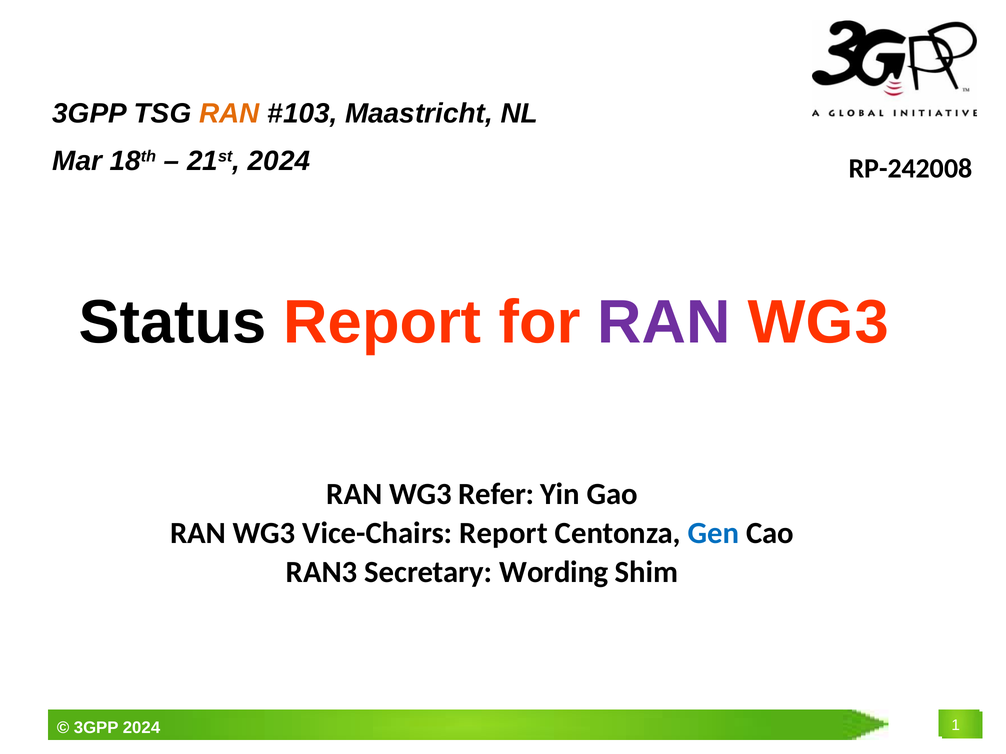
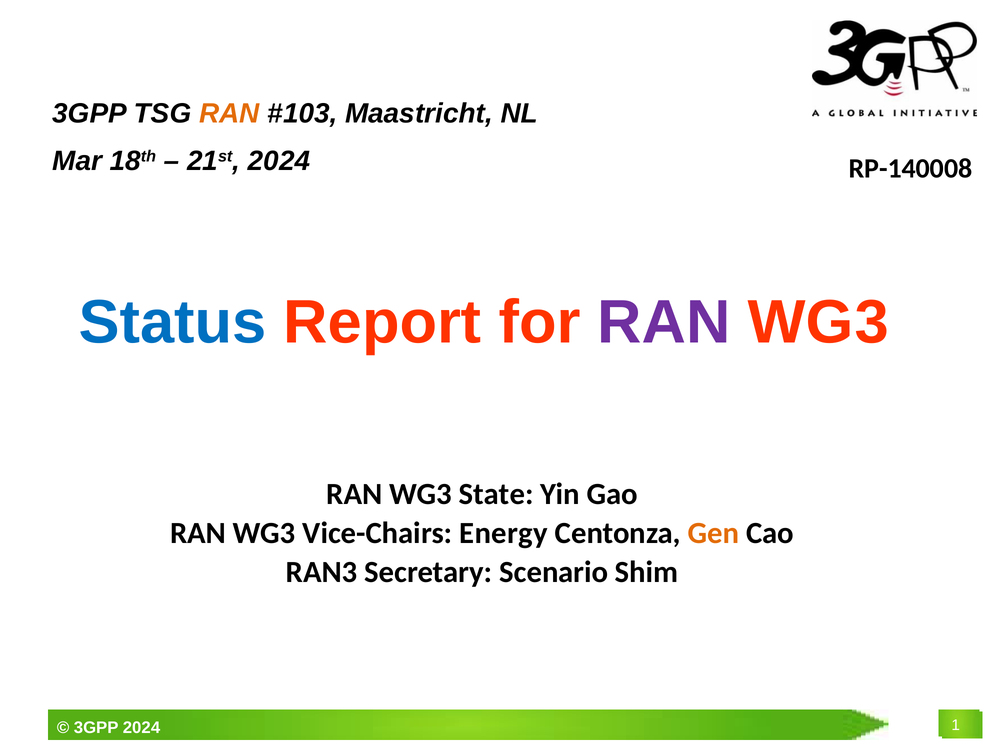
RP-242008: RP-242008 -> RP-140008 (910, 168)
Status colour: black -> blue (173, 323)
Refer: Refer -> State (496, 495)
Vice-Chairs Report: Report -> Energy (503, 533)
Gen colour: blue -> orange (713, 533)
Wording: Wording -> Scenario (554, 573)
